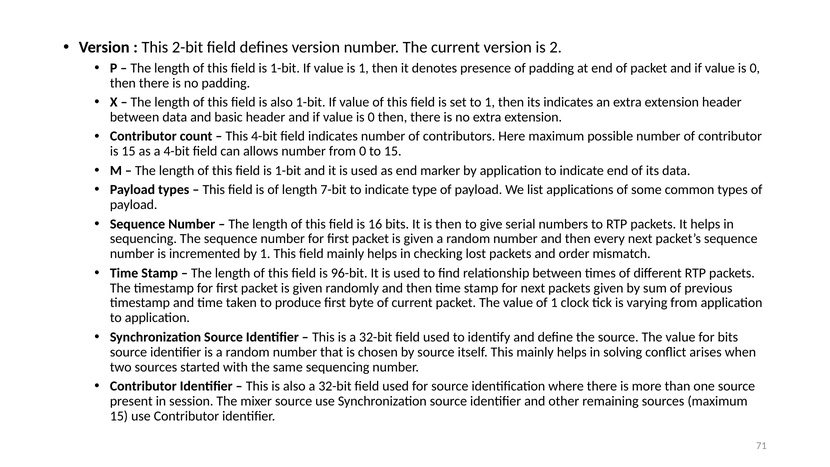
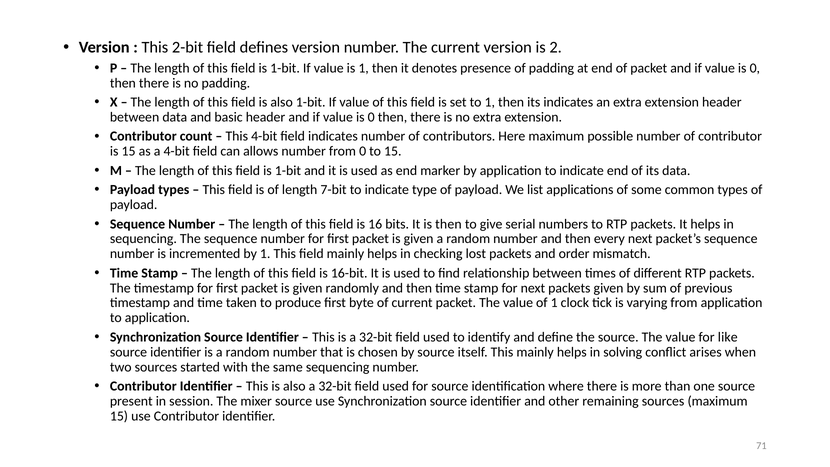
96-bit: 96-bit -> 16-bit (349, 273)
for bits: bits -> like (728, 337)
